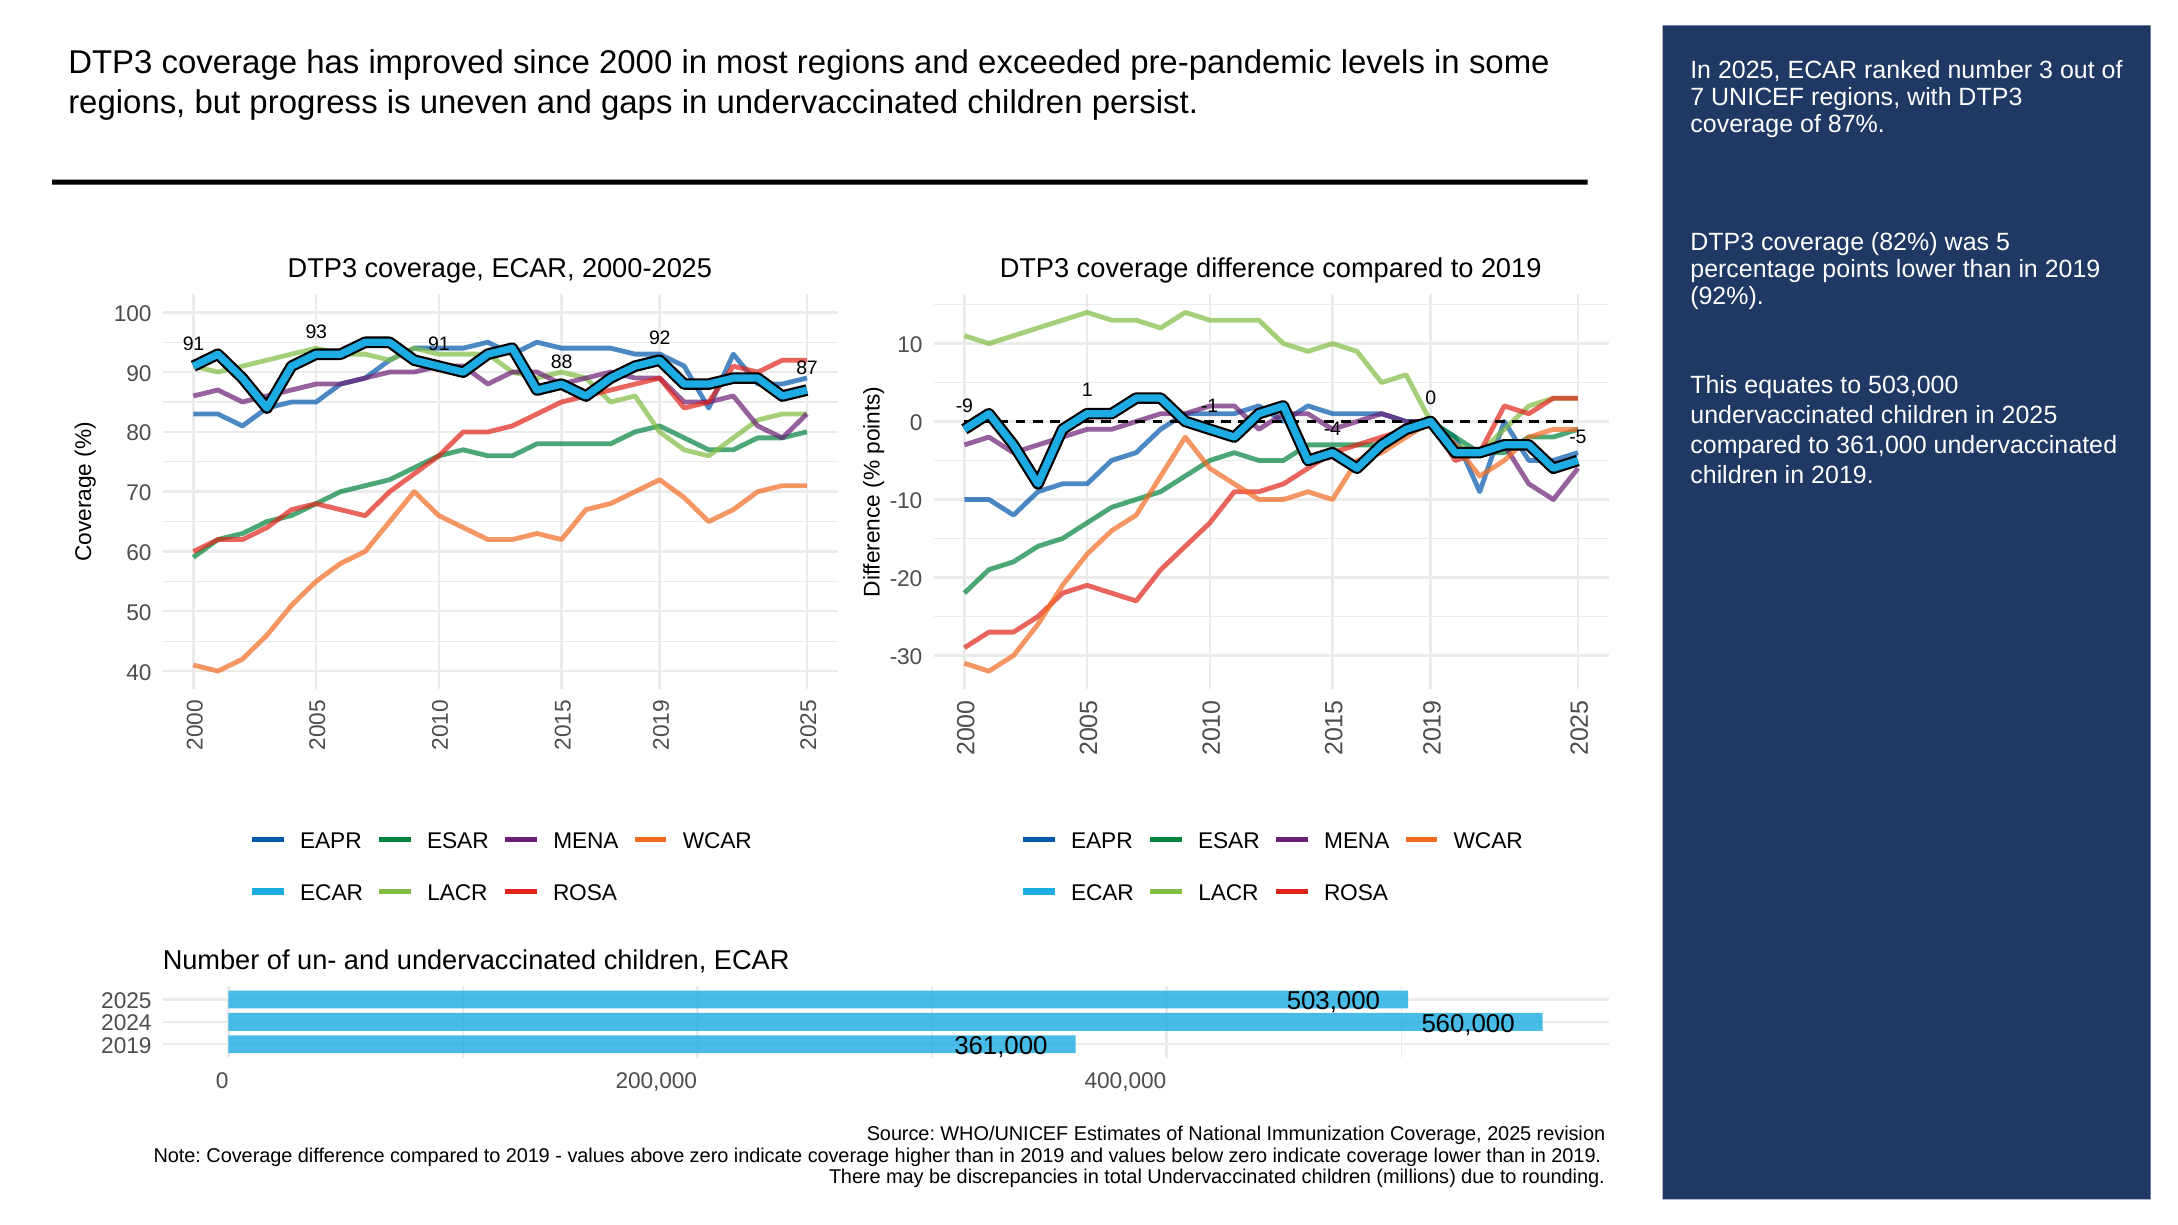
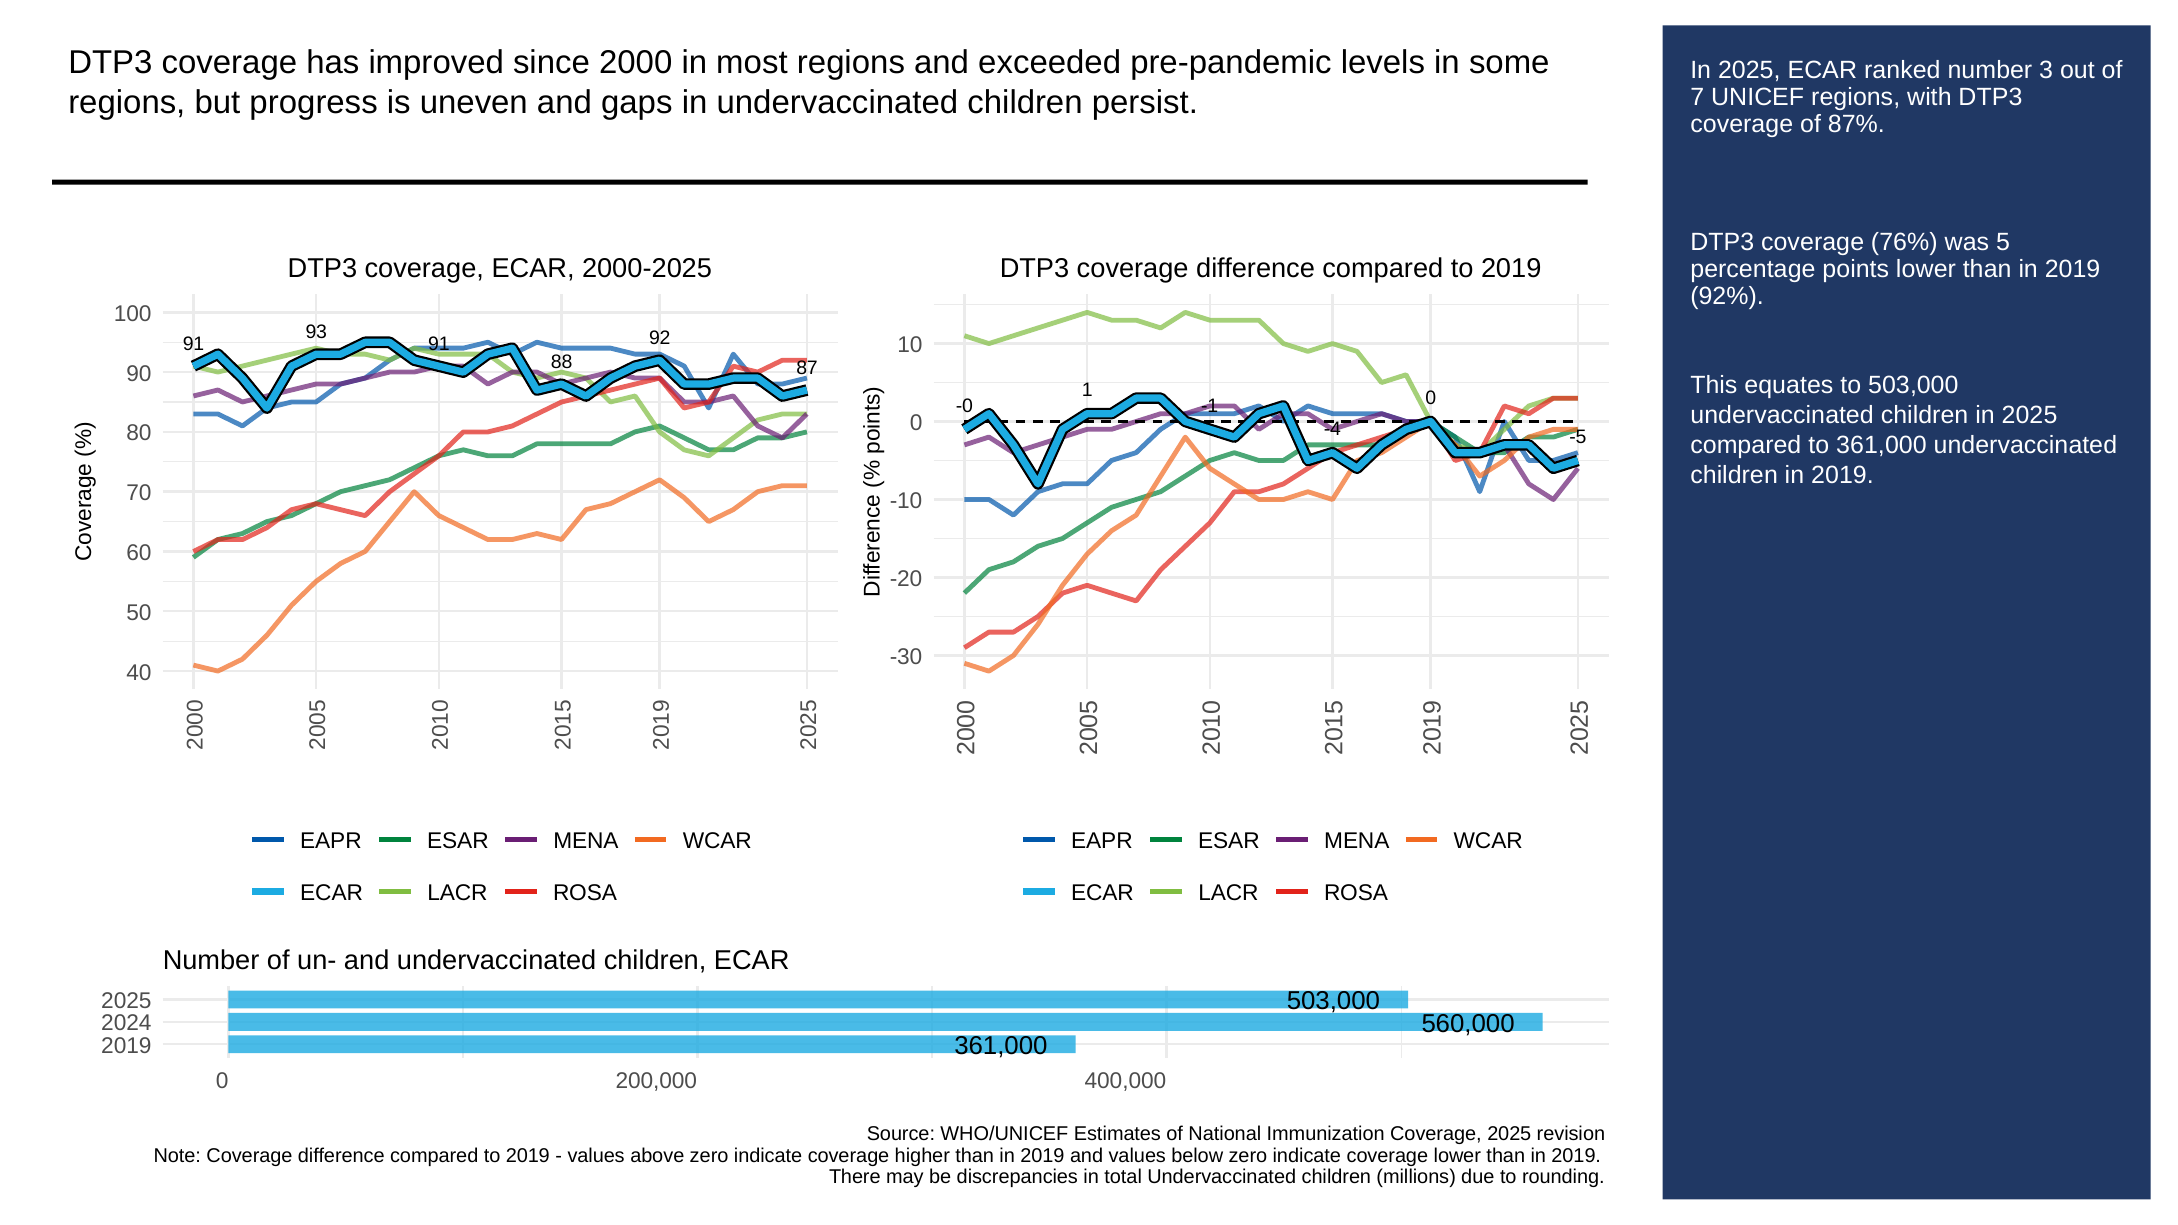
82%: 82% -> 76% (1904, 243)
-9: -9 -> -0 (964, 406)
